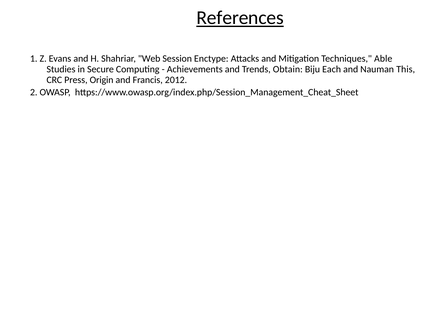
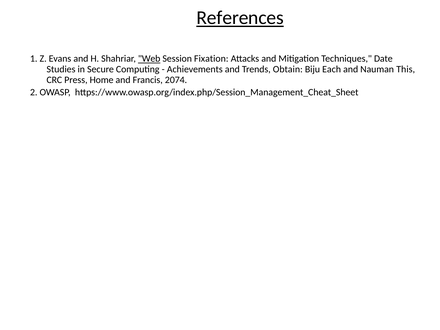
Web underline: none -> present (149, 59)
Enctype: Enctype -> Fixation (211, 59)
Able: Able -> Date (383, 59)
Origin: Origin -> Home (102, 80)
2012: 2012 -> 2074 (176, 80)
